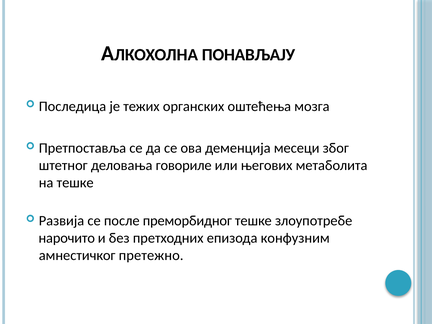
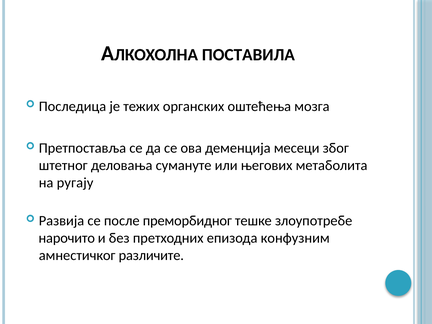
ПОНАВЉАЈУ: ПОНАВЉАЈУ -> ПОСТАВИЛА (248, 55)
говориле: говориле -> сумануте (184, 165)
на тешке: тешке -> ругају (75, 183)
претежно: претежно -> различите (151, 255)
